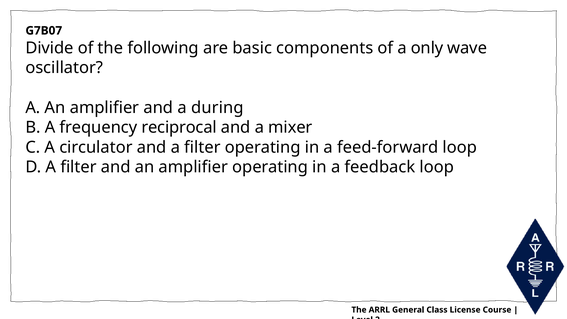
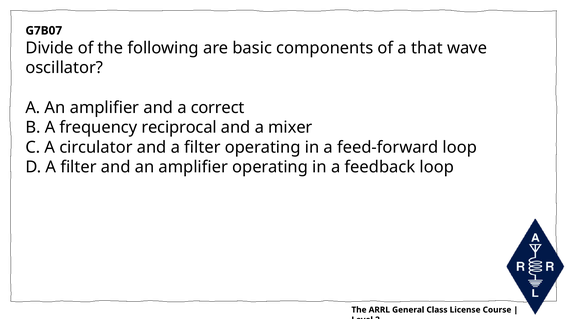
only: only -> that (427, 48)
during: during -> correct (218, 108)
